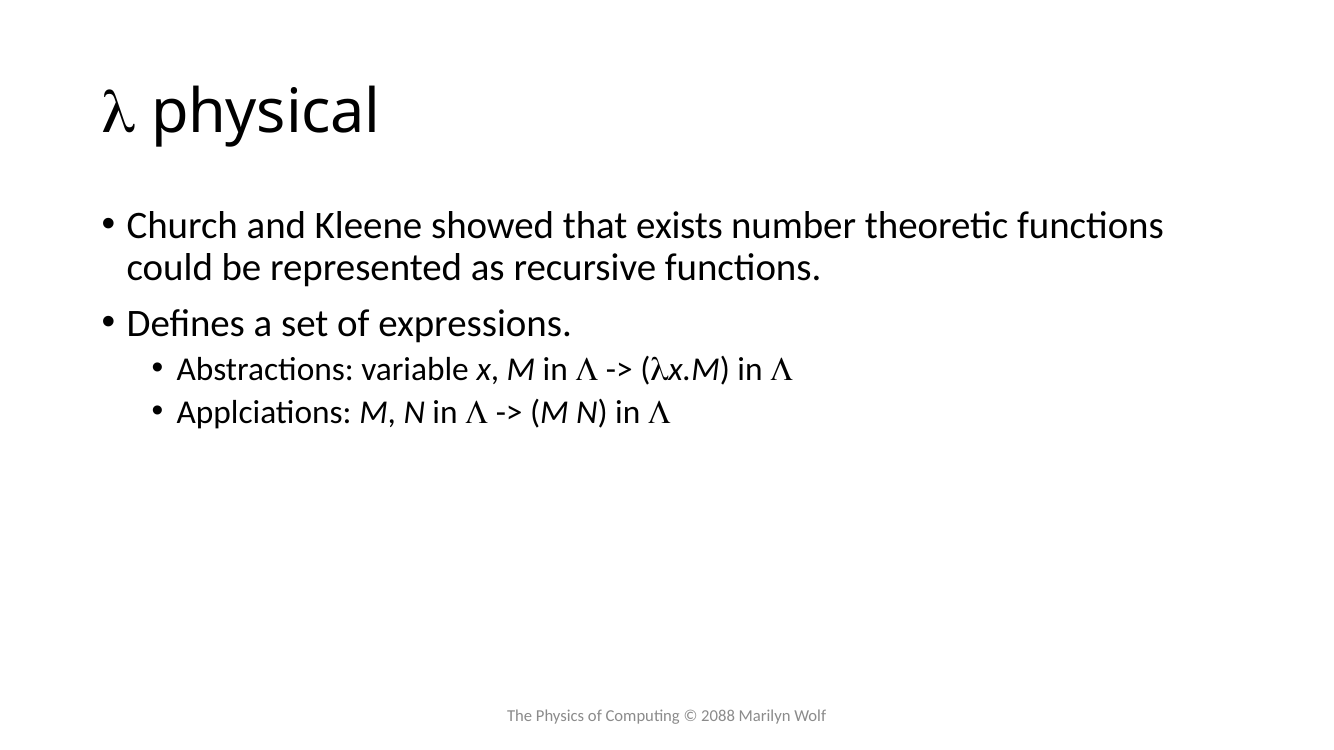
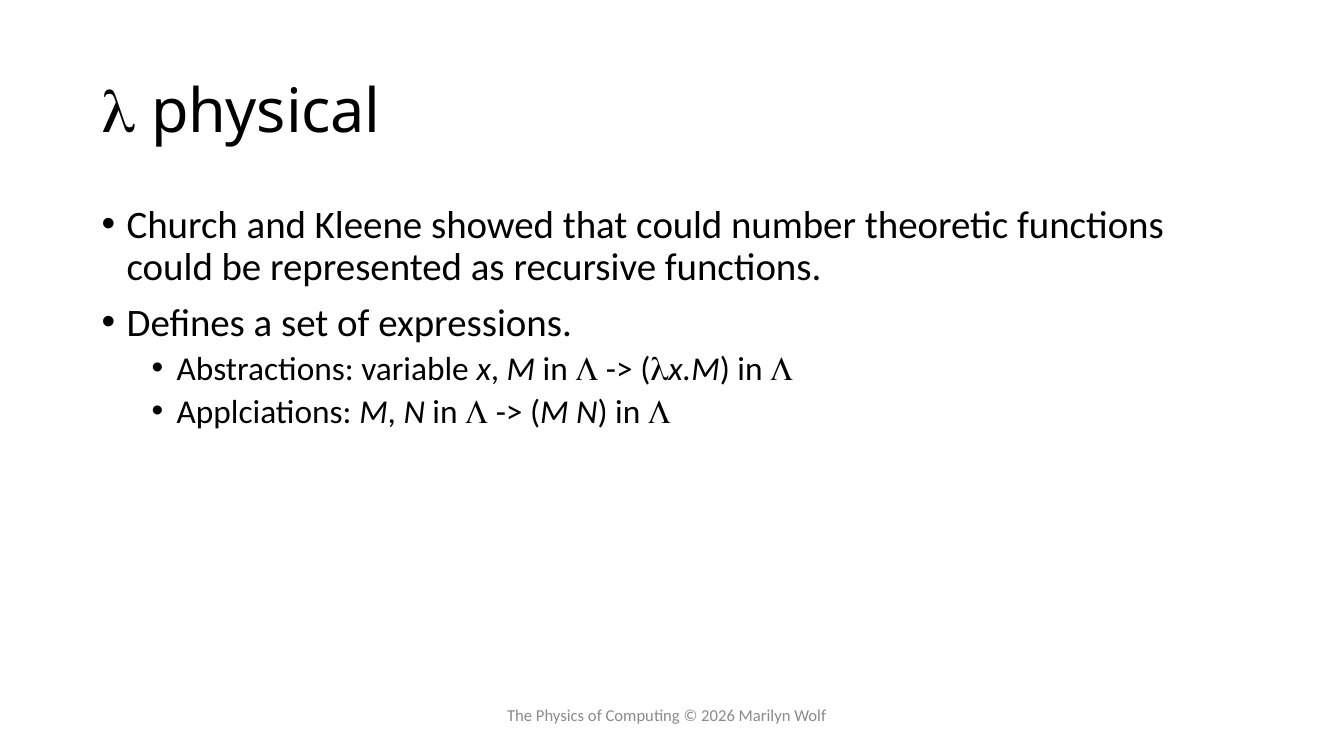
that exists: exists -> could (679, 226)
2088: 2088 -> 2026 (718, 716)
